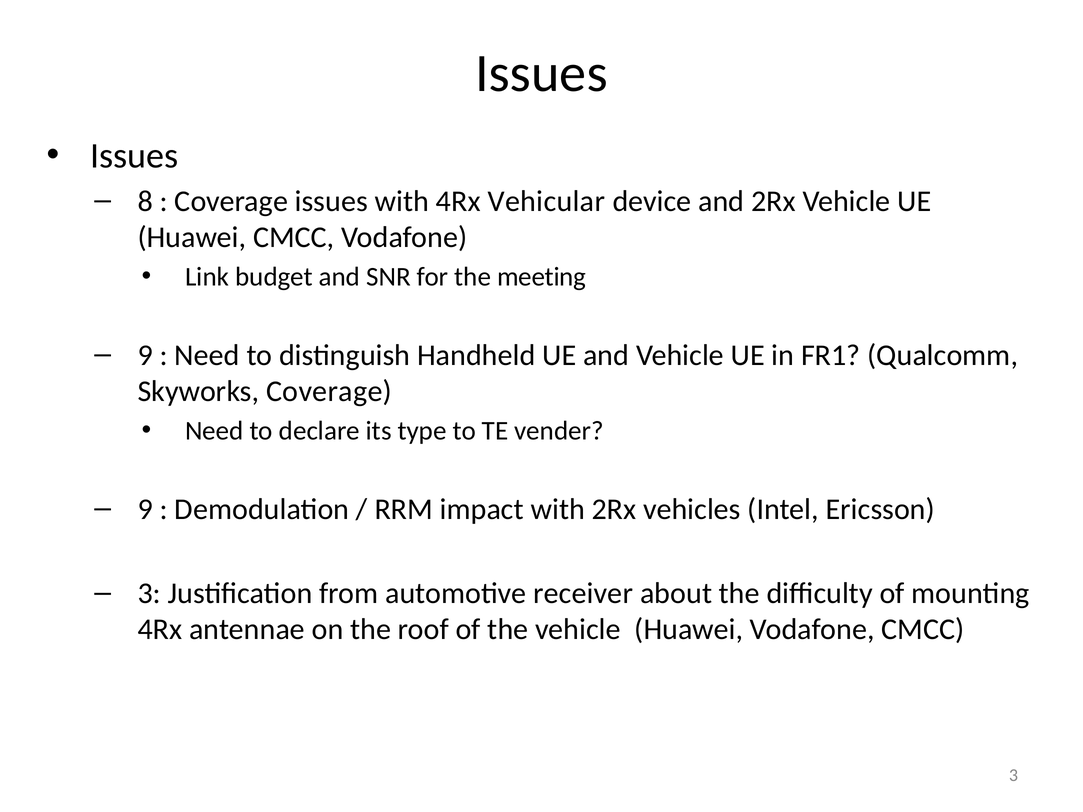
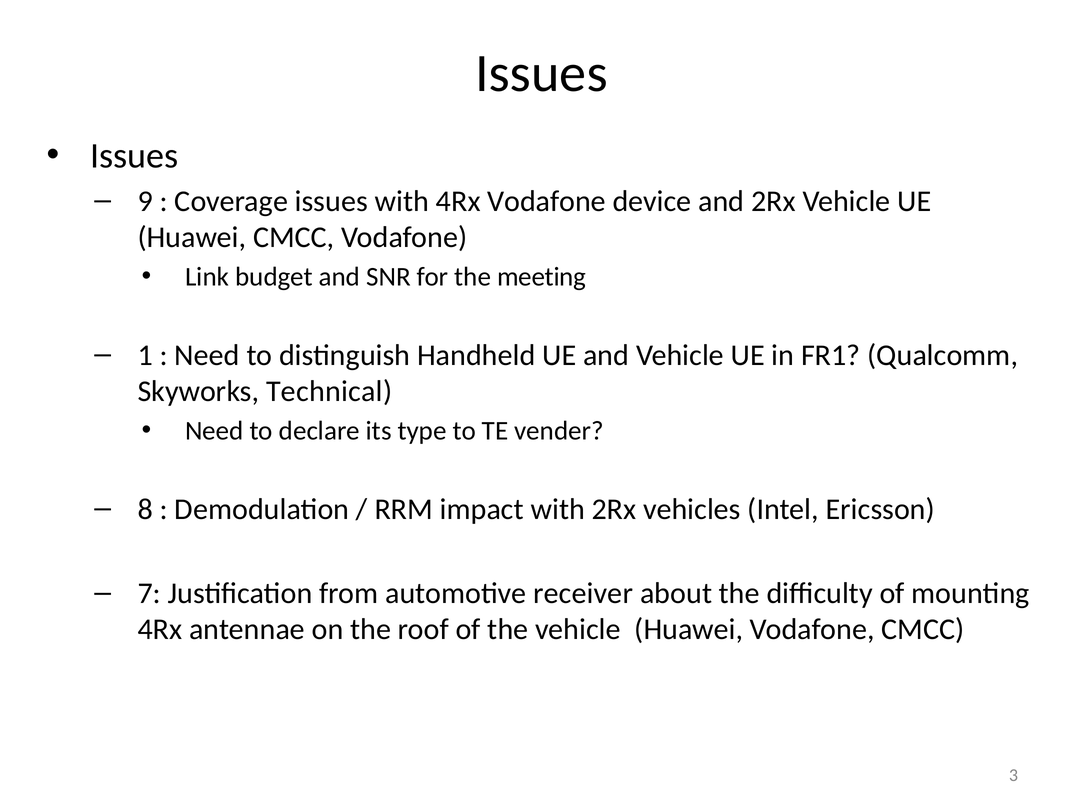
8: 8 -> 9 (145, 201)
4Rx Vehicular: Vehicular -> Vodafone (547, 201)
9: 9 -> 1 (145, 355)
Skyworks Coverage: Coverage -> Technical (329, 391)
9: 9 -> 8 (145, 509)
3: 3 -> 7 (149, 594)
